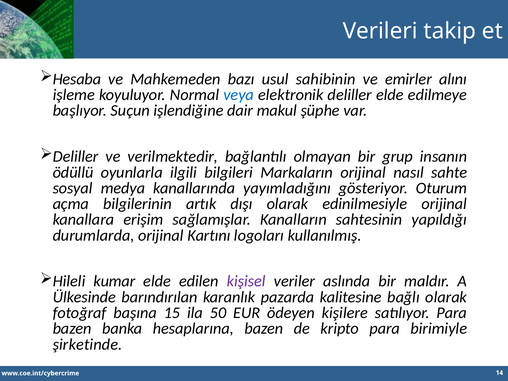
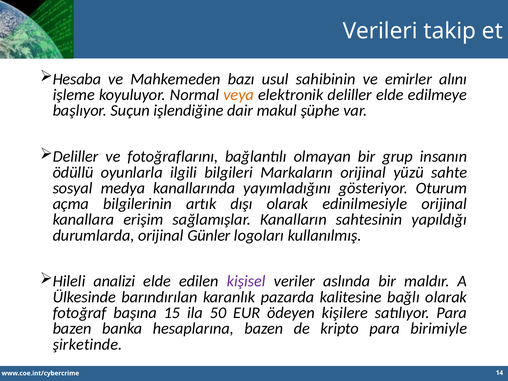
veya colour: blue -> orange (239, 95)
verilmektedir: verilmektedir -> fotoğraflarını (173, 157)
nasıl: nasıl -> yüzü (409, 172)
Kartını: Kartını -> Günler (209, 235)
kumar: kumar -> analizi (114, 281)
